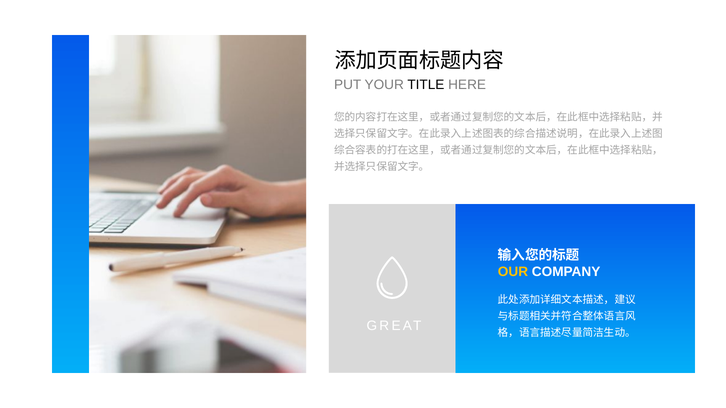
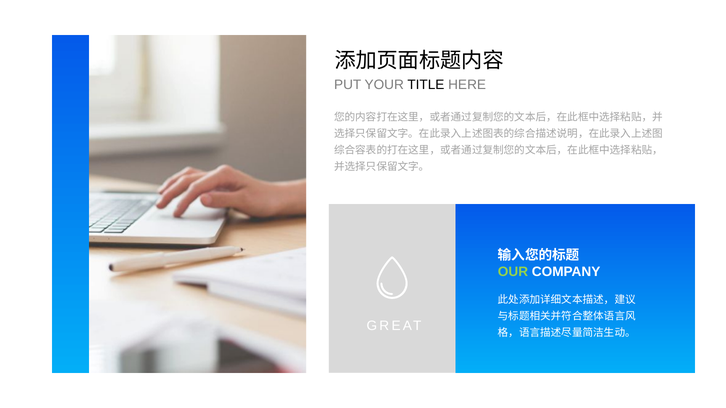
OUR colour: yellow -> light green (513, 272)
